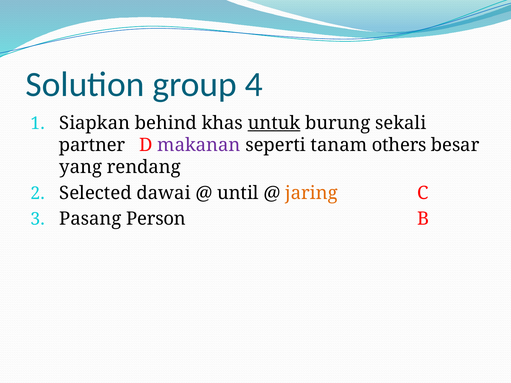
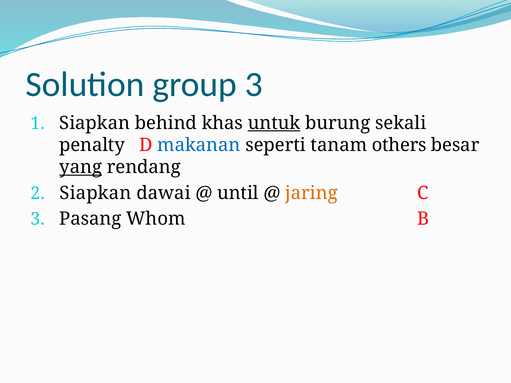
group 4: 4 -> 3 (254, 84)
partner: partner -> penalty (92, 145)
makanan colour: purple -> blue (199, 145)
yang underline: none -> present (81, 167)
2 Selected: Selected -> Siapkan (95, 193)
Person: Person -> Whom (156, 219)
